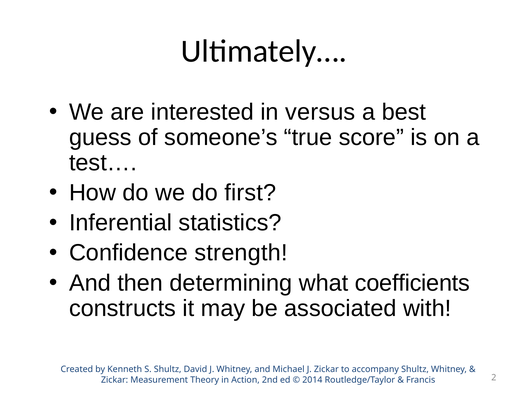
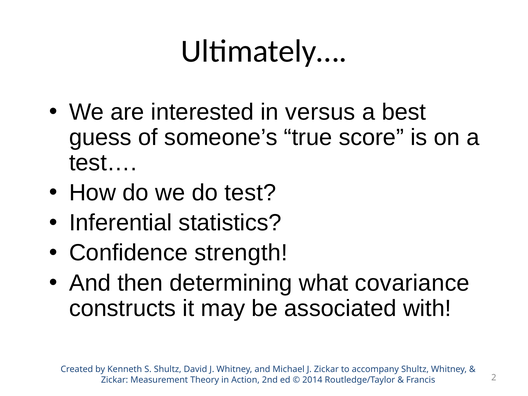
first: first -> test (250, 193)
coefficients: coefficients -> covariance (412, 283)
